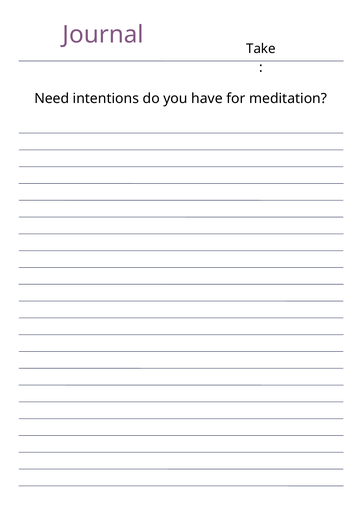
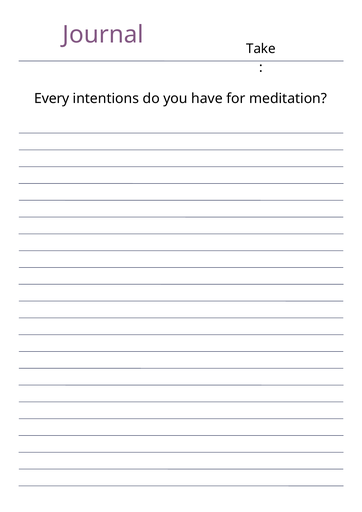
Need: Need -> Every (52, 98)
